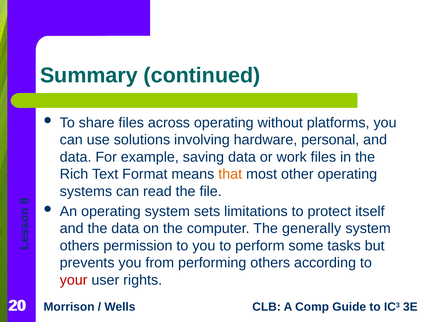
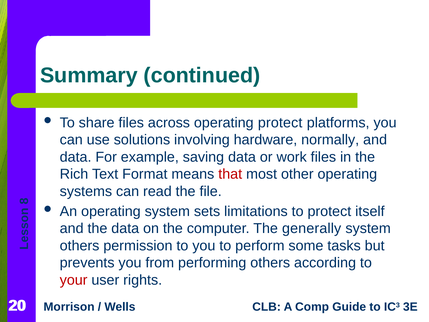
operating without: without -> protect (280, 123)
personal: personal -> normally (330, 140)
that colour: orange -> red (230, 174)
